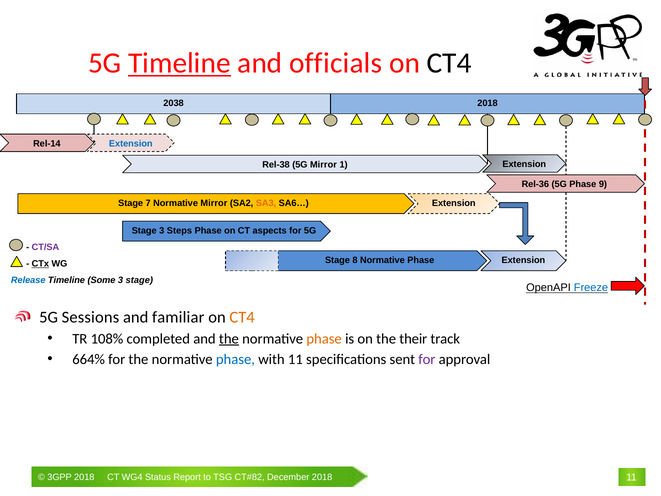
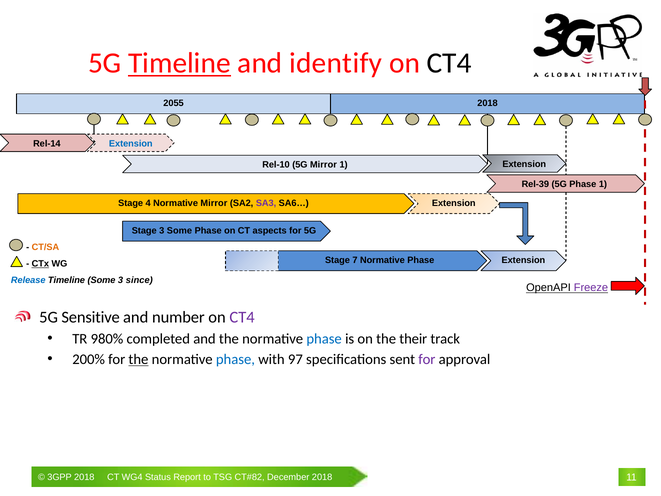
officials: officials -> identify (336, 63)
2038: 2038 -> 2055 (174, 103)
Rel-38: Rel-38 -> Rel-10 (276, 165)
Rel-36: Rel-36 -> Rel-39 (535, 184)
Phase 9: 9 -> 1 (603, 184)
7: 7 -> 4 (148, 203)
SA3 colour: orange -> purple (266, 203)
3 Steps: Steps -> Some (179, 230)
CT/SA colour: purple -> orange (45, 247)
8: 8 -> 7 (355, 260)
3 stage: stage -> since (139, 280)
Freeze colour: blue -> purple (591, 288)
Sessions: Sessions -> Sensitive (91, 317)
familiar: familiar -> number (178, 317)
CT4 colour: orange -> purple (242, 317)
108%: 108% -> 980% (107, 339)
the underline: present -> none (229, 339)
phase colour: orange -> blue (324, 339)
664%: 664% -> 200% (89, 359)
the underline: none -> present (138, 359)
with 11: 11 -> 97 (295, 359)
